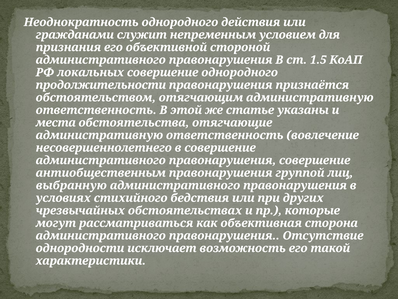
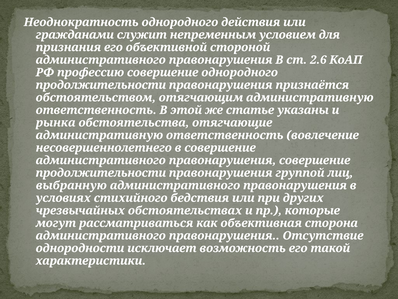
1.5: 1.5 -> 2.6 (318, 60)
локальных: локальных -> профессию (91, 72)
места: места -> рынка (56, 122)
антиобщественным: антиобщественным -> продолжительности (101, 173)
